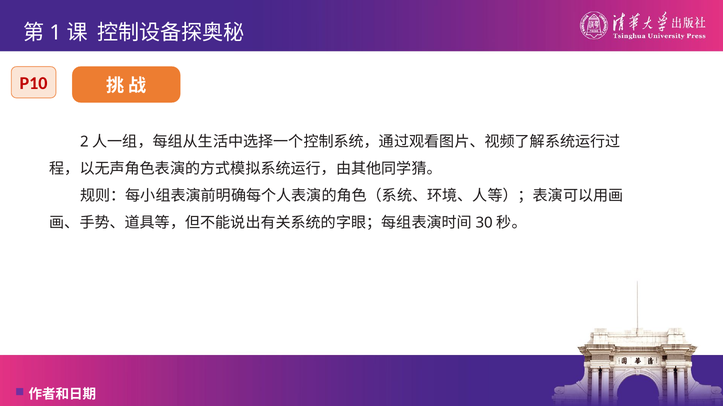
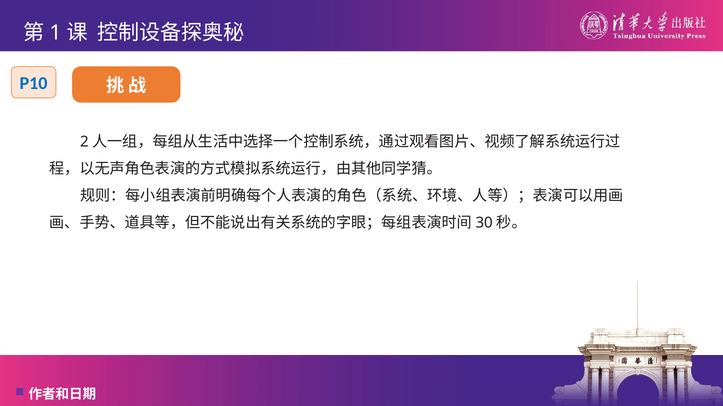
P10 colour: red -> blue (34, 84)
